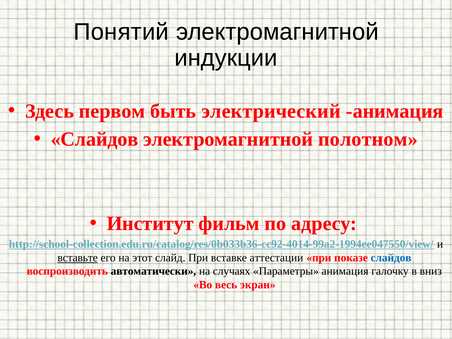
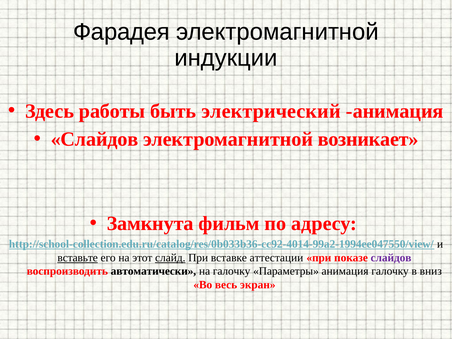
Понятий: Понятий -> Фарадея (121, 32)
первом: первом -> работы (112, 111)
полотном: полотном -> возникает (368, 139)
Институт: Институт -> Замкнута (150, 224)
слайд underline: none -> present (170, 258)
слайдов colour: blue -> purple (391, 258)
на случаях: случаях -> галочку (232, 271)
